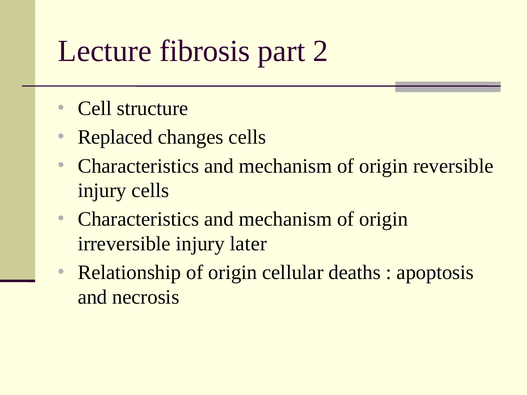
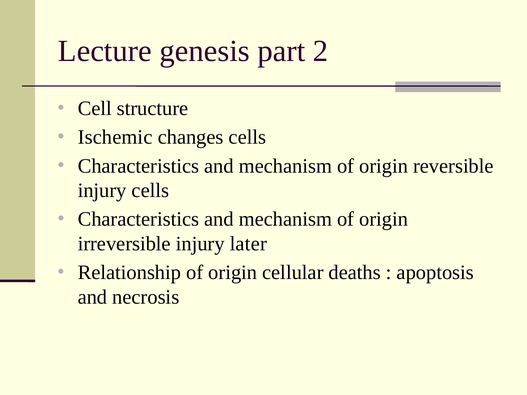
fibrosis: fibrosis -> genesis (205, 51)
Replaced: Replaced -> Ischemic (115, 137)
